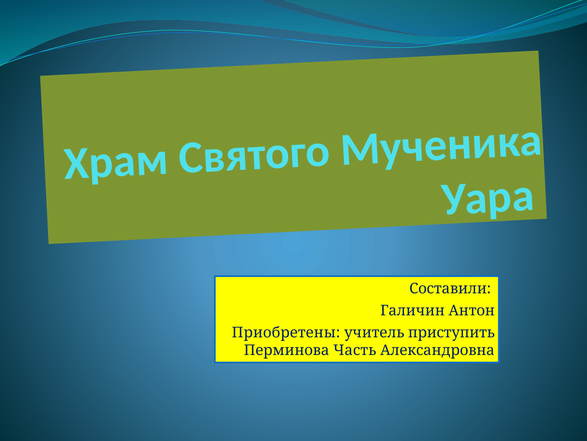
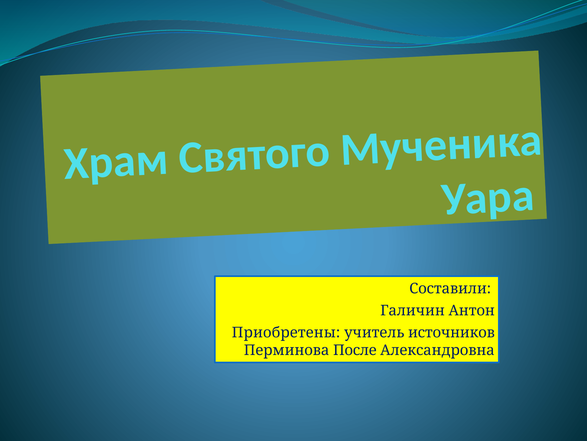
приступить: приступить -> источников (451, 332)
Часть: Часть -> После (355, 350)
